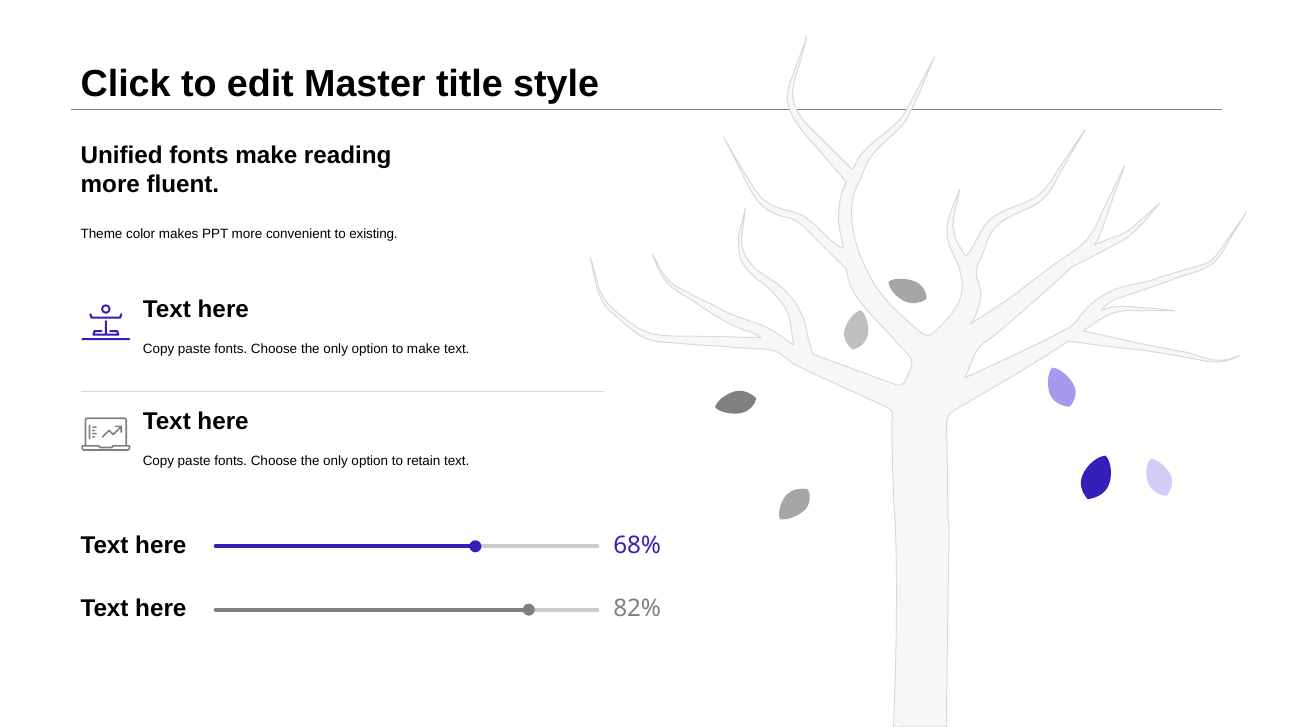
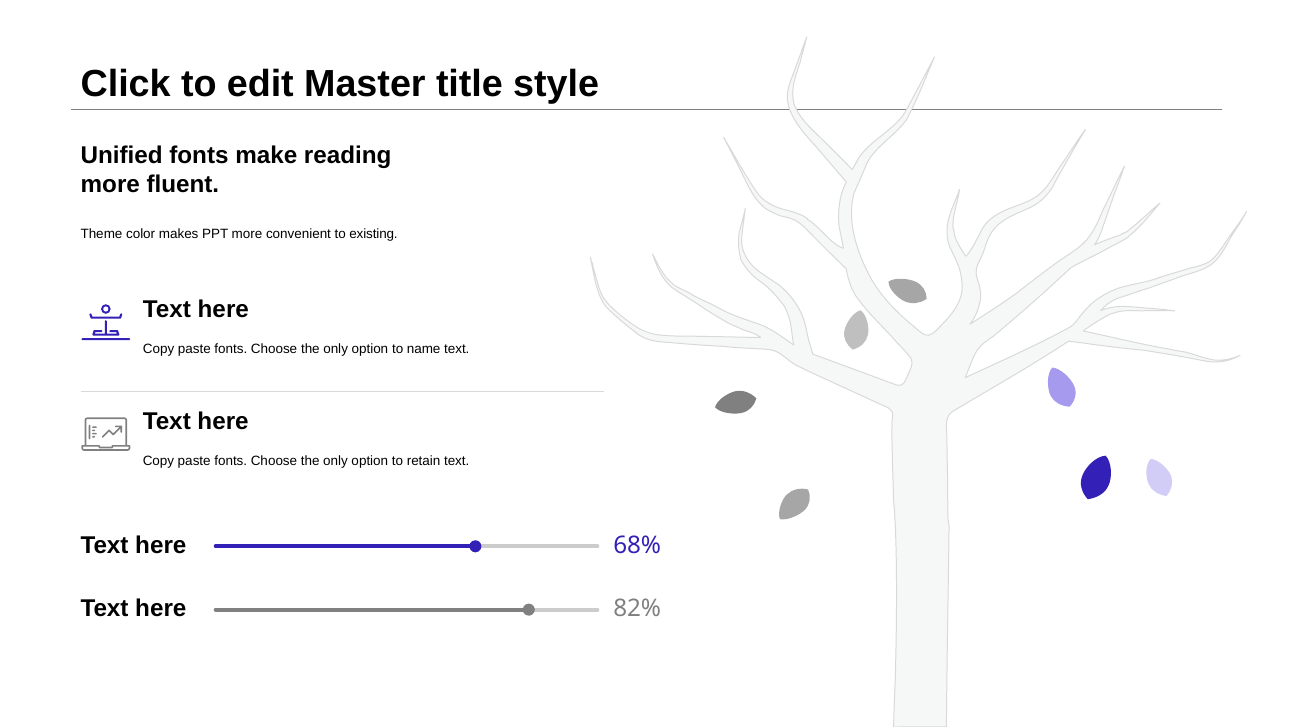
to make: make -> name (424, 349)
